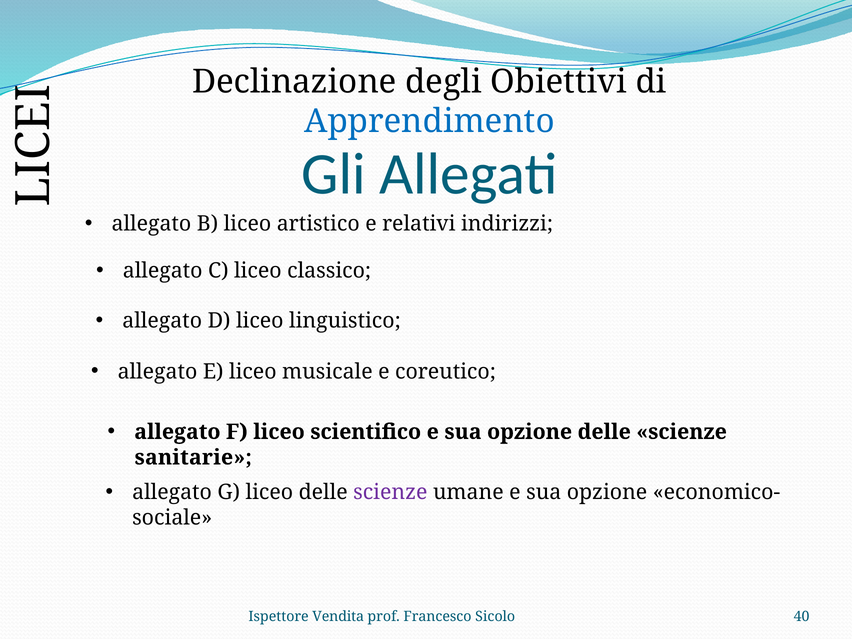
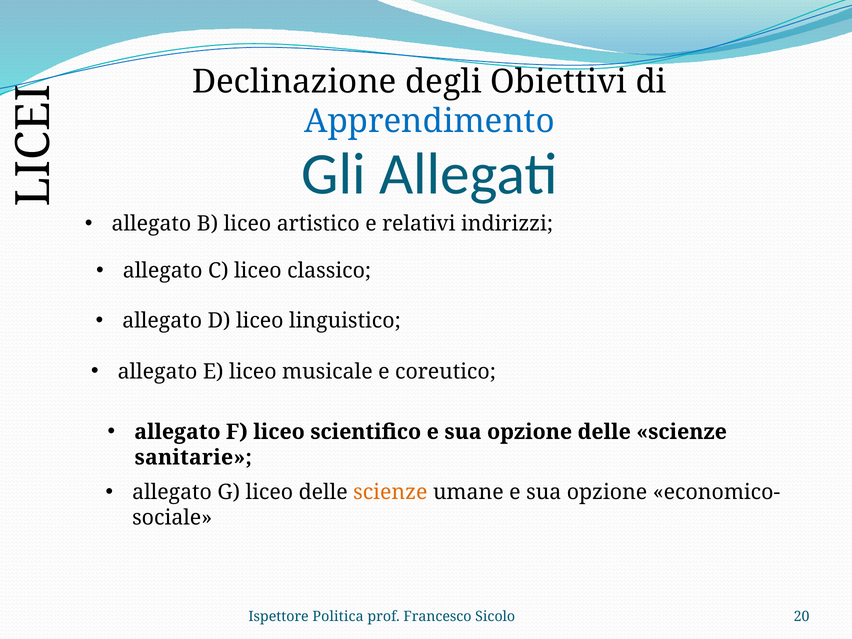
scienze colour: purple -> orange (390, 492)
Vendita: Vendita -> Politica (338, 616)
40: 40 -> 20 (802, 616)
